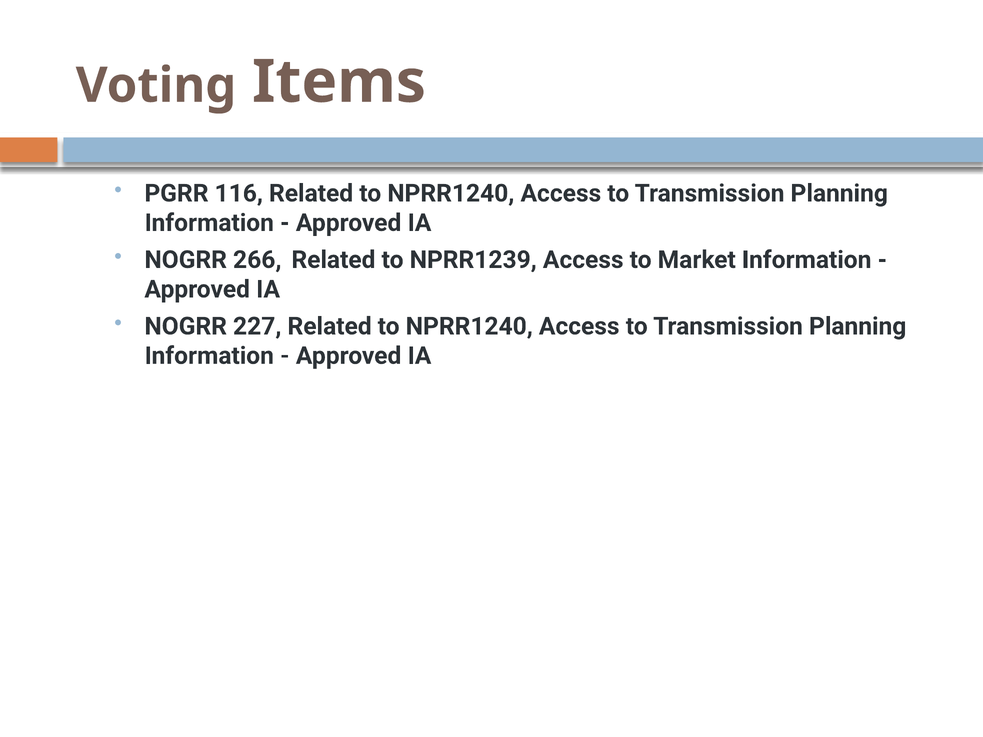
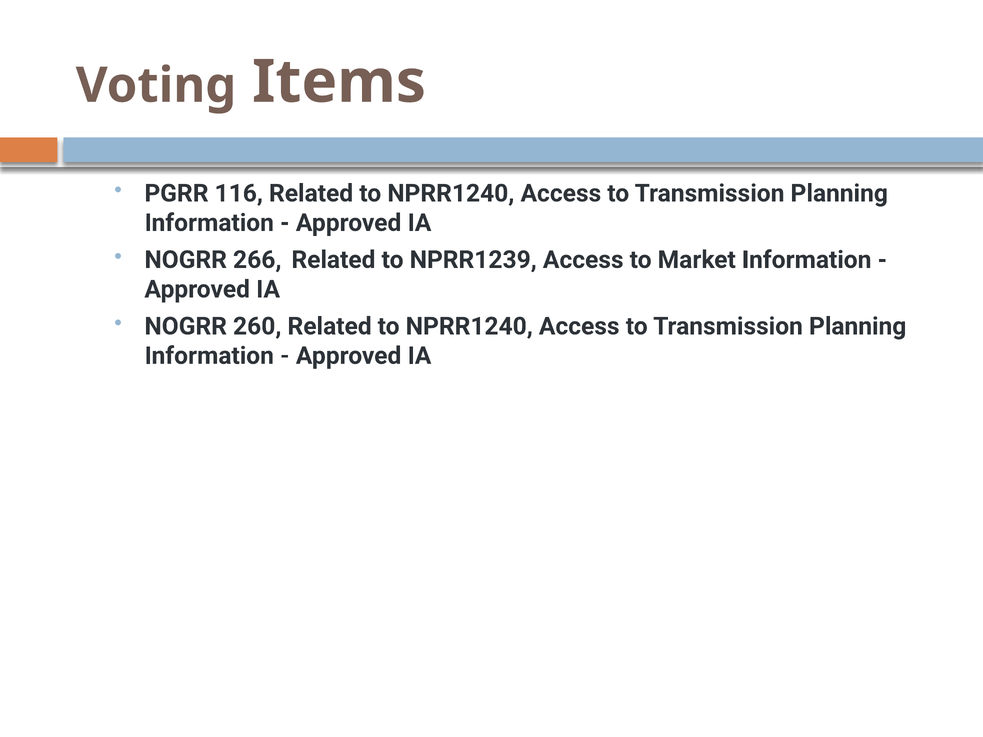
227: 227 -> 260 (257, 326)
